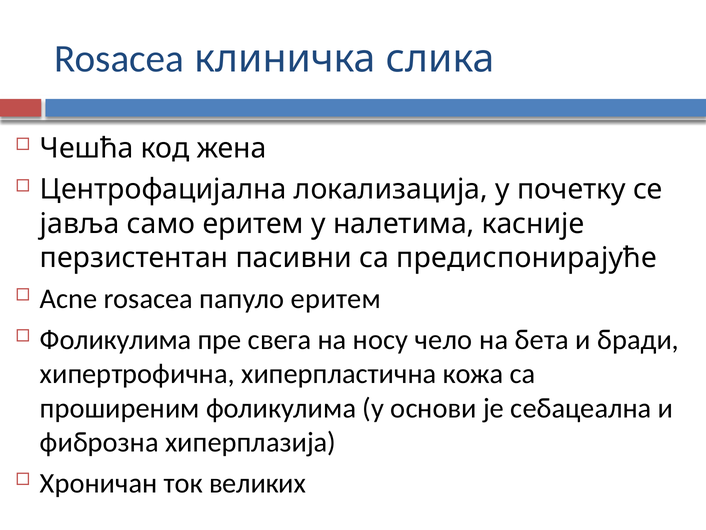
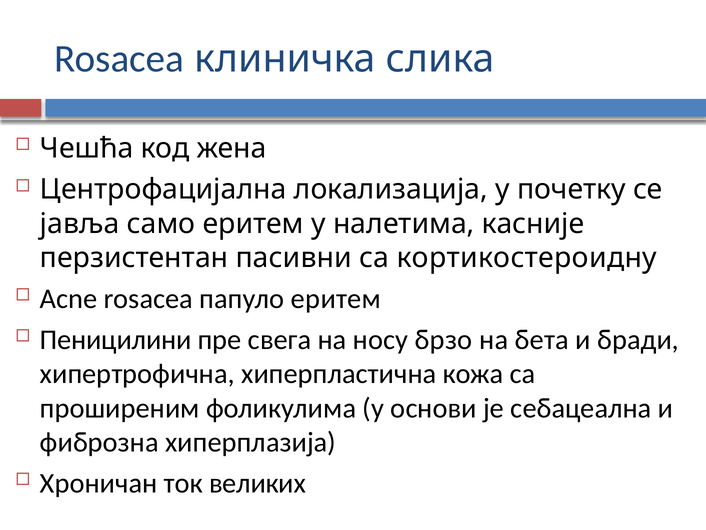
предиспонирајуће: предиспонирајуће -> кортикостероидну (527, 258)
Фоликулима: Фоликулима -> Пеницилини (116, 340)
чело: чело -> брзо (444, 340)
